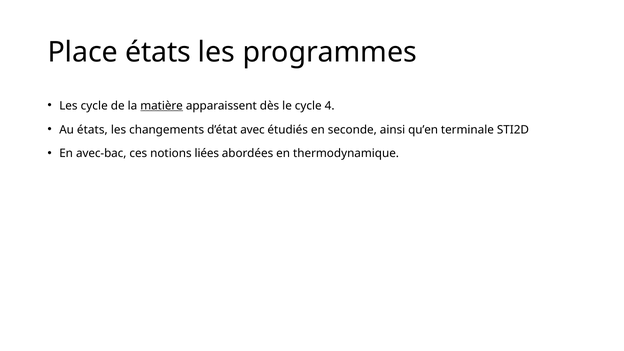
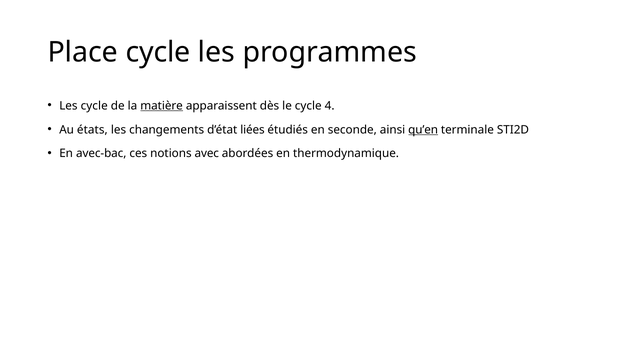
Place états: états -> cycle (158, 52)
avec: avec -> liées (252, 130)
qu’en underline: none -> present (423, 130)
liées: liées -> avec (207, 154)
